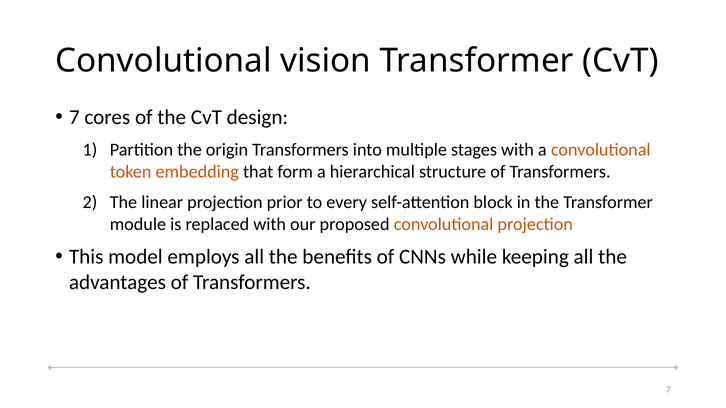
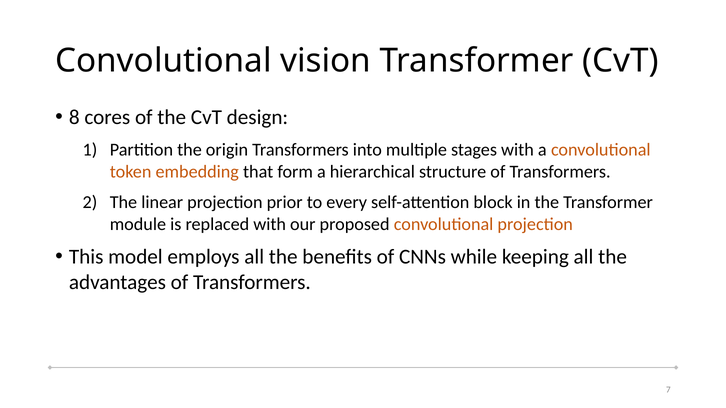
7: 7 -> 8 (74, 118)
